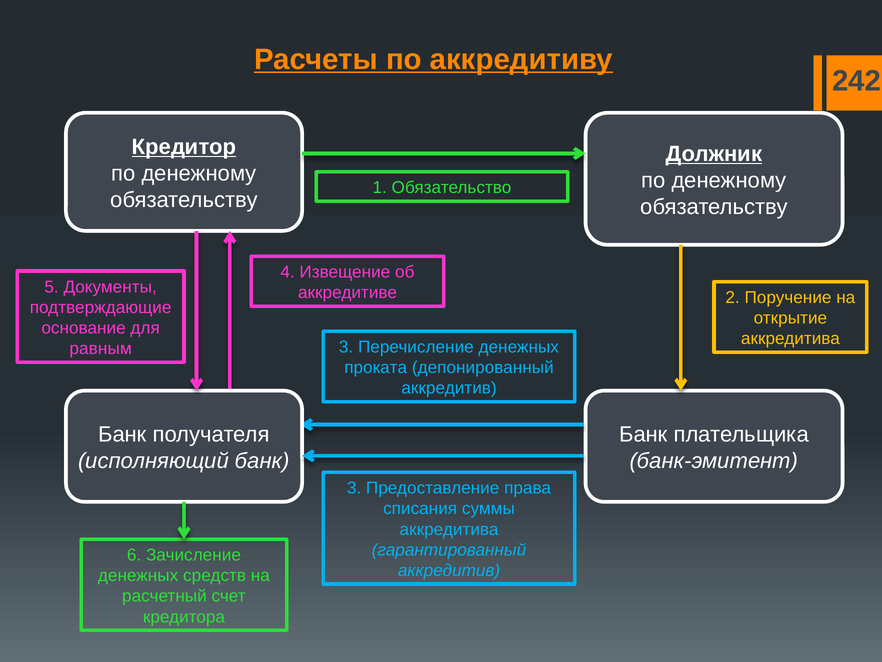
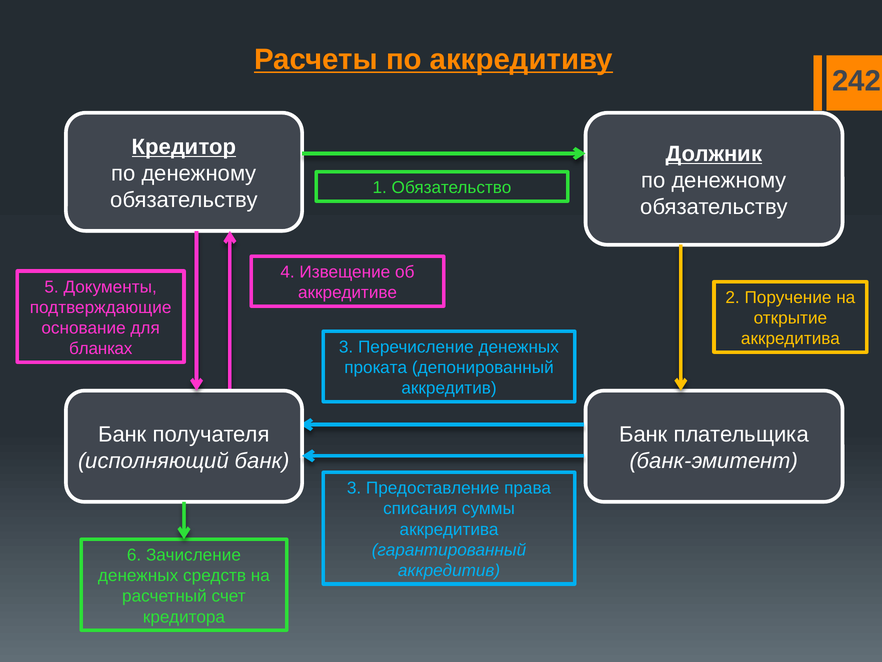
равным: равным -> бланках (101, 348)
